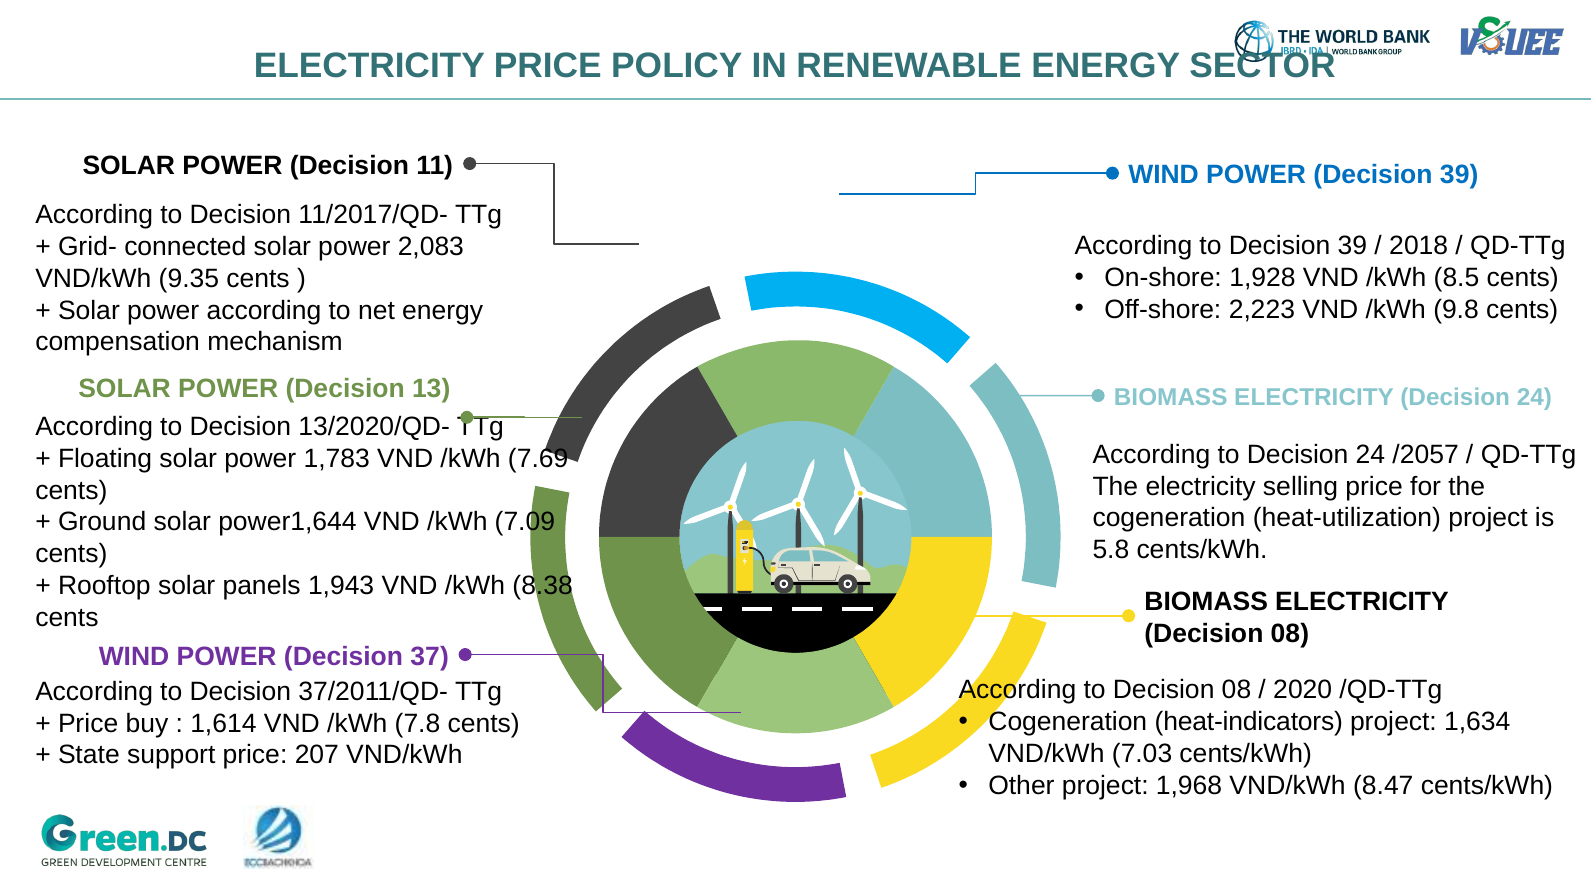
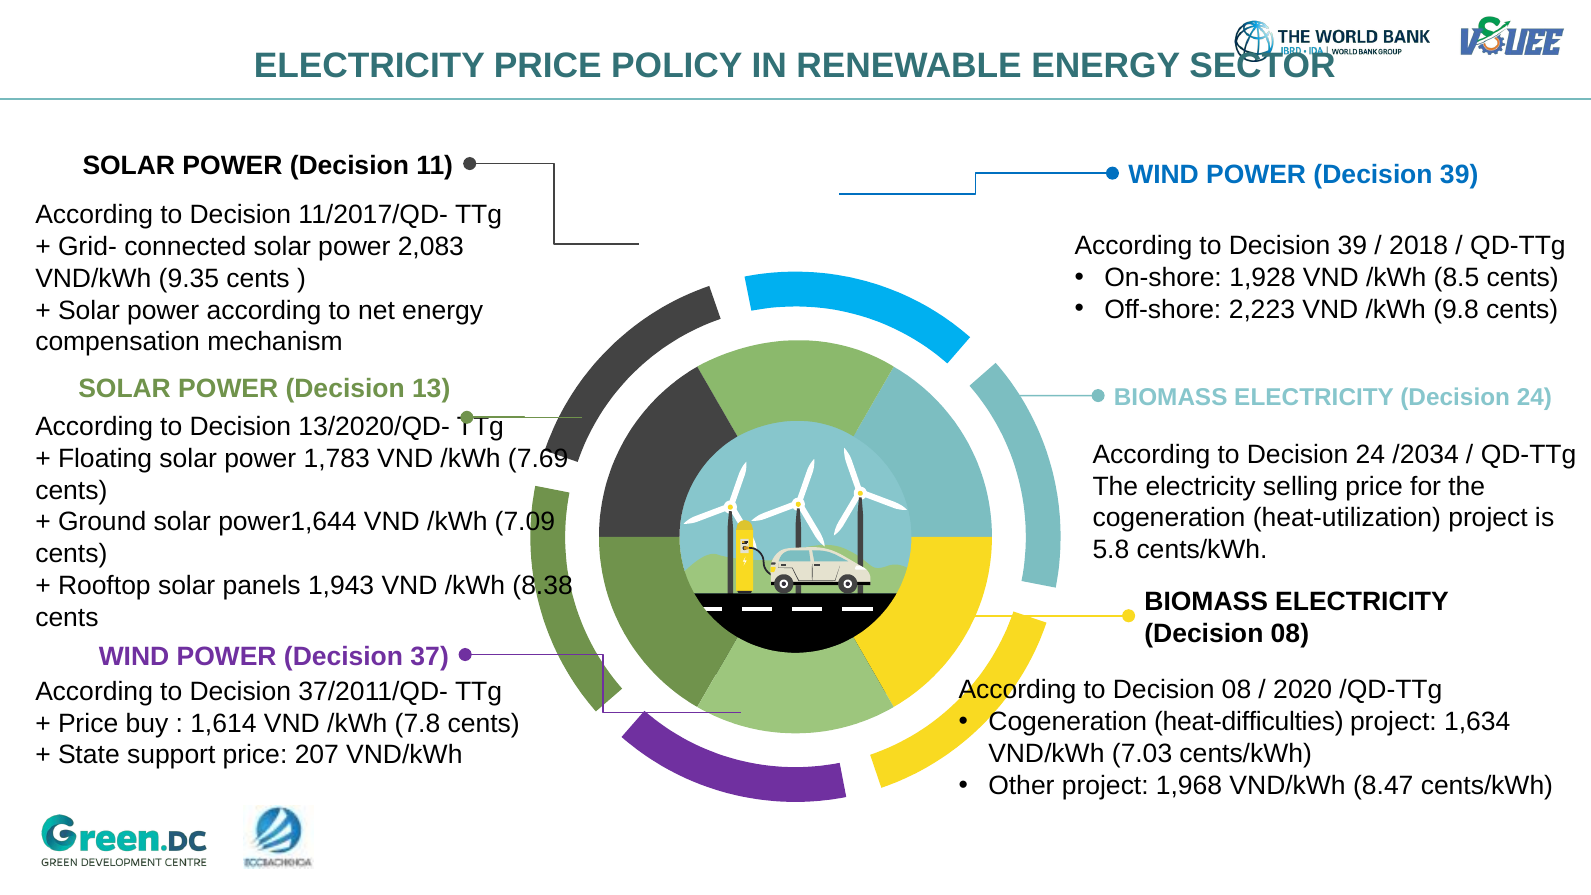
/2057: /2057 -> /2034 (1426, 455)
heat-indicators: heat-indicators -> heat-difficulties (1249, 722)
